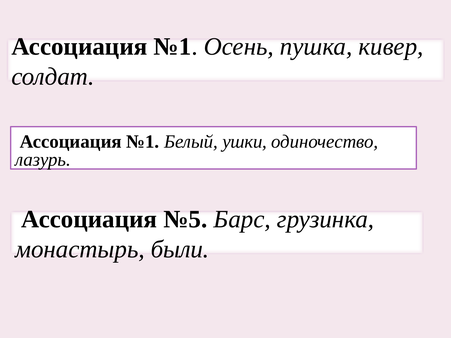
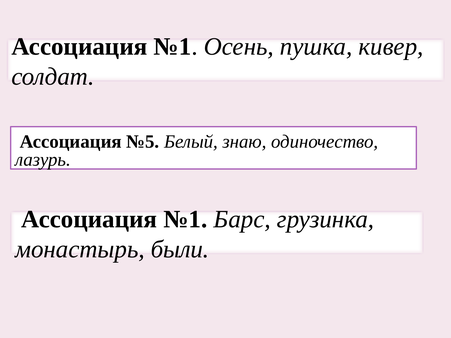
№1: №1 -> №5 (143, 142)
ушки: ушки -> знаю (245, 142)
№5: №5 -> №1 (185, 219)
